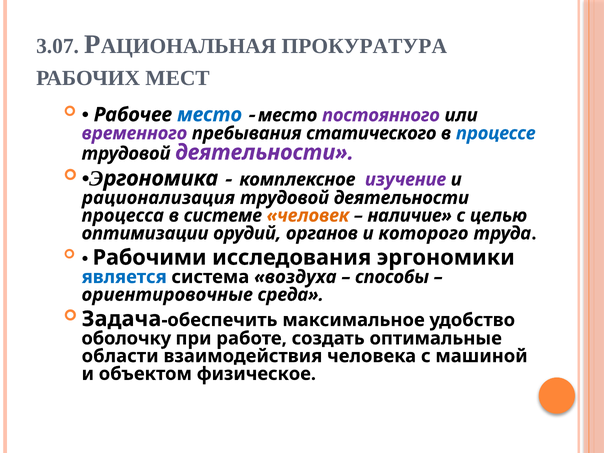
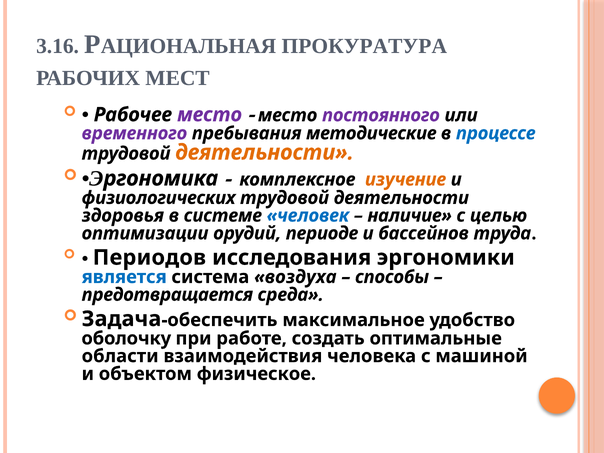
3.07: 3.07 -> 3.16 (58, 46)
место colour: blue -> purple (210, 115)
статического: статического -> методические (371, 133)
деятельности colour: purple -> orange (265, 152)
изучение colour: purple -> orange (406, 180)
рационализация: рационализация -> физиологических (159, 198)
процесса: процесса -> здоровья (123, 216)
человек colour: orange -> blue (308, 216)
органов: органов -> периоде (322, 233)
которого: которого -> бассейнов (424, 233)
Рабочими: Рабочими -> Периодов (149, 258)
ориентировочные: ориентировочные -> предотвращается (167, 295)
